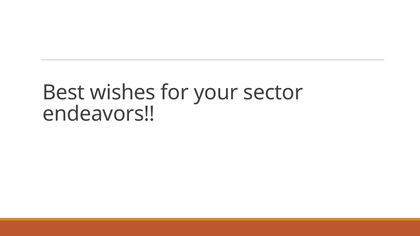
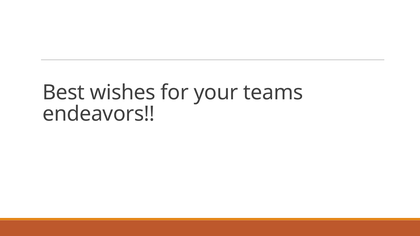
sector: sector -> teams (273, 93)
